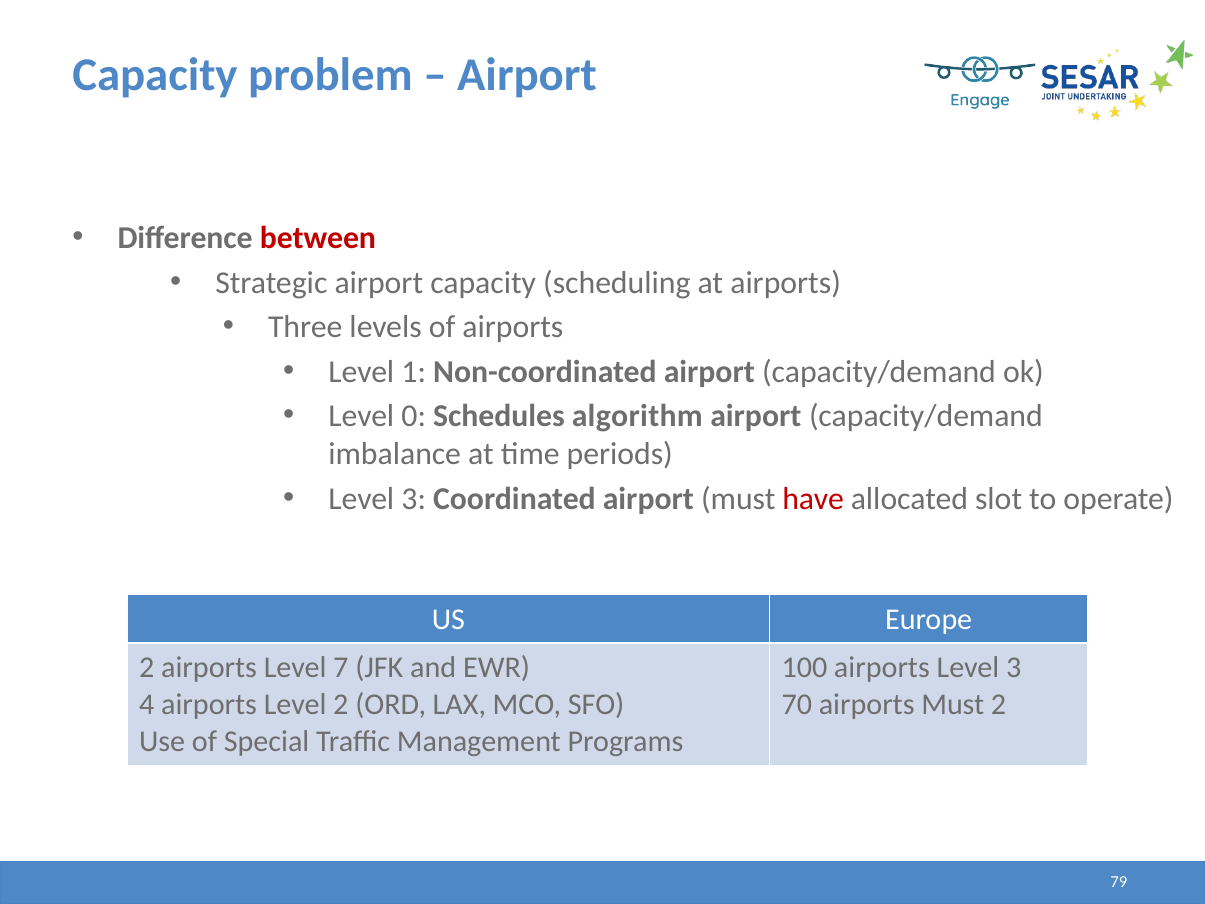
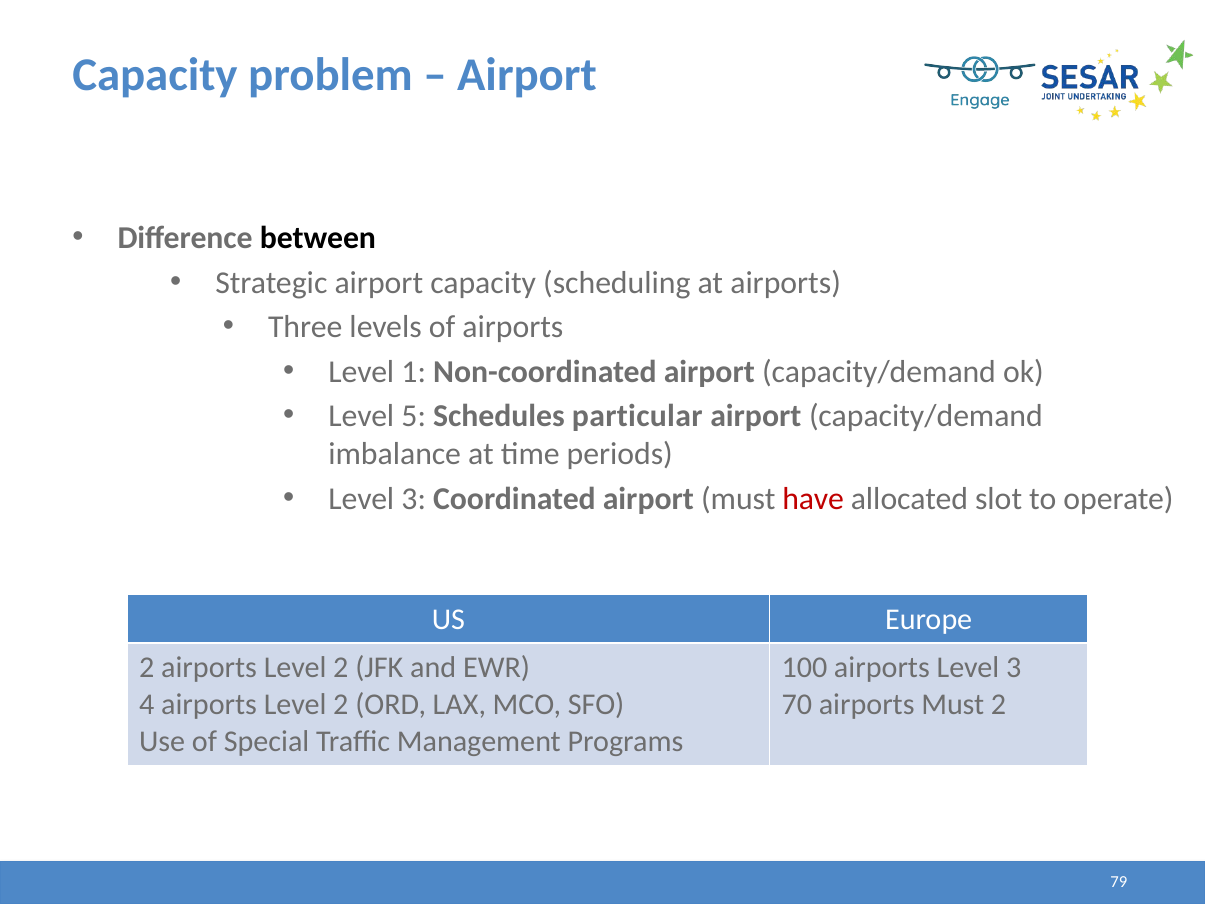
between colour: red -> black (318, 238)
0: 0 -> 5 (414, 416)
algorithm: algorithm -> particular (637, 416)
2 airports Level 7: 7 -> 2 (341, 668)
